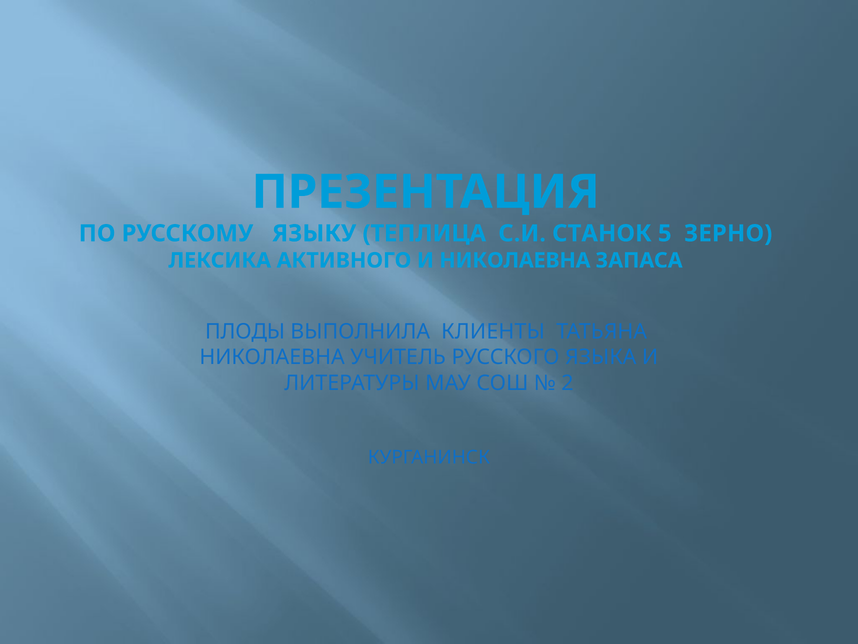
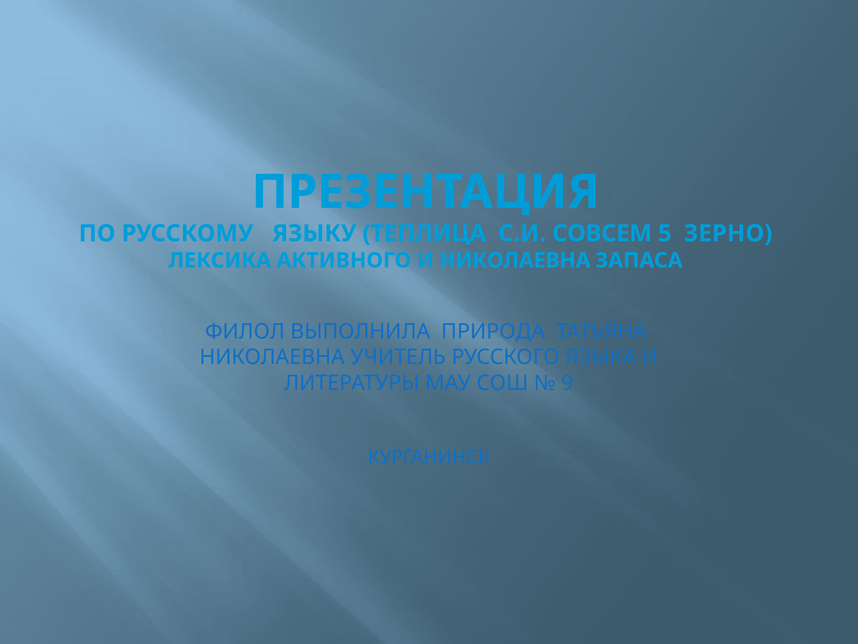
СТАНОК: СТАНОК -> СОВСЕМ (602, 233)
ПЛОДЫ: ПЛОДЫ -> ФИЛОЛ (245, 331)
КЛИЕНТЫ: КЛИЕНТЫ -> ПРИРОДА (493, 331)
2: 2 -> 9 (567, 383)
